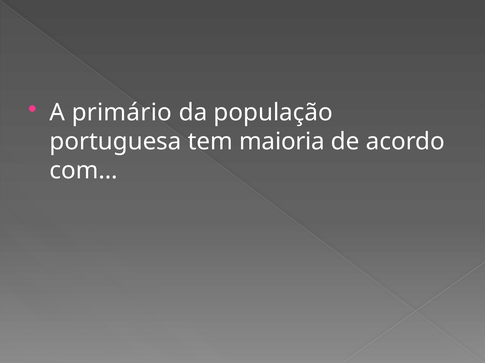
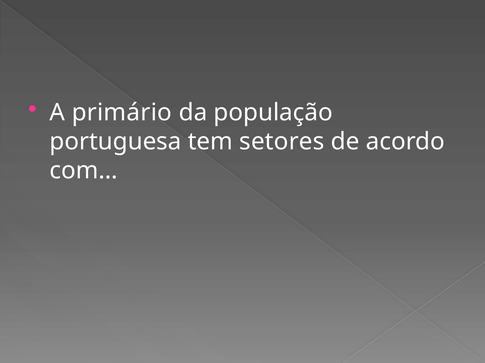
maioria: maioria -> setores (282, 142)
